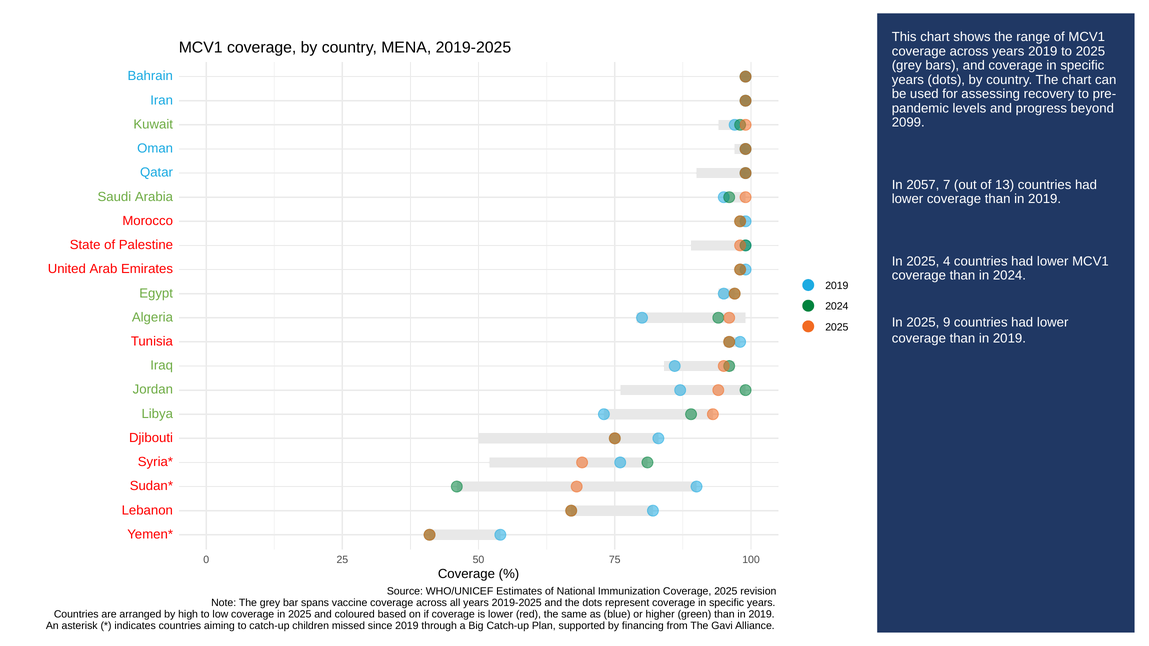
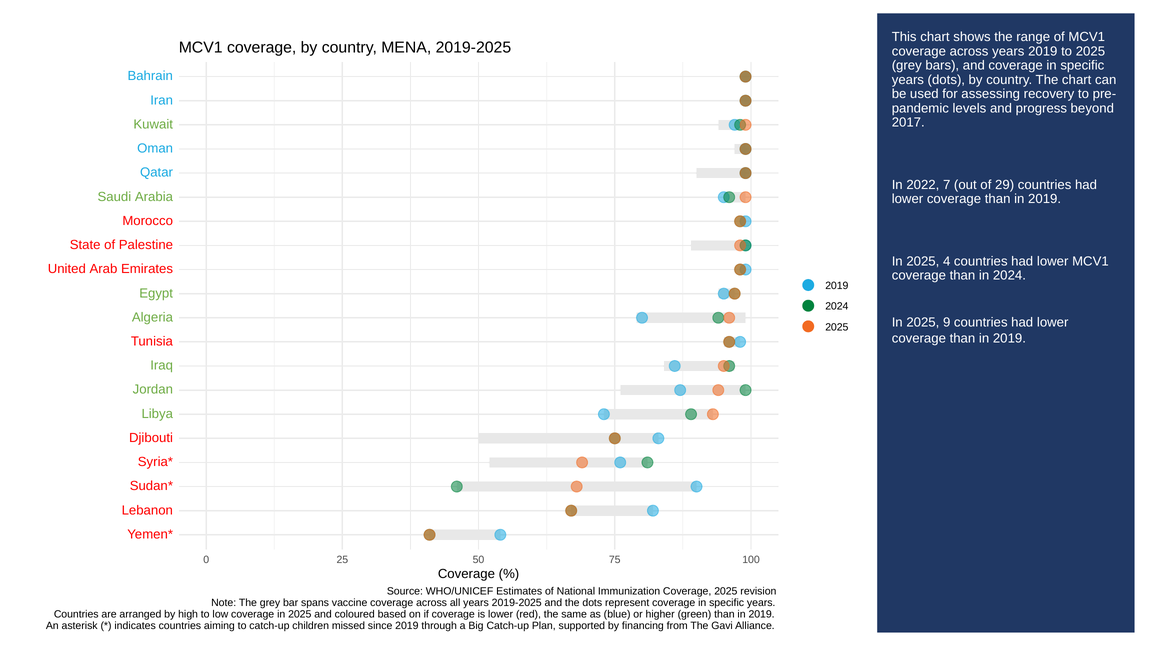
2099: 2099 -> 2017 (908, 122)
2057: 2057 -> 2022 (923, 185)
13: 13 -> 29 (1005, 185)
